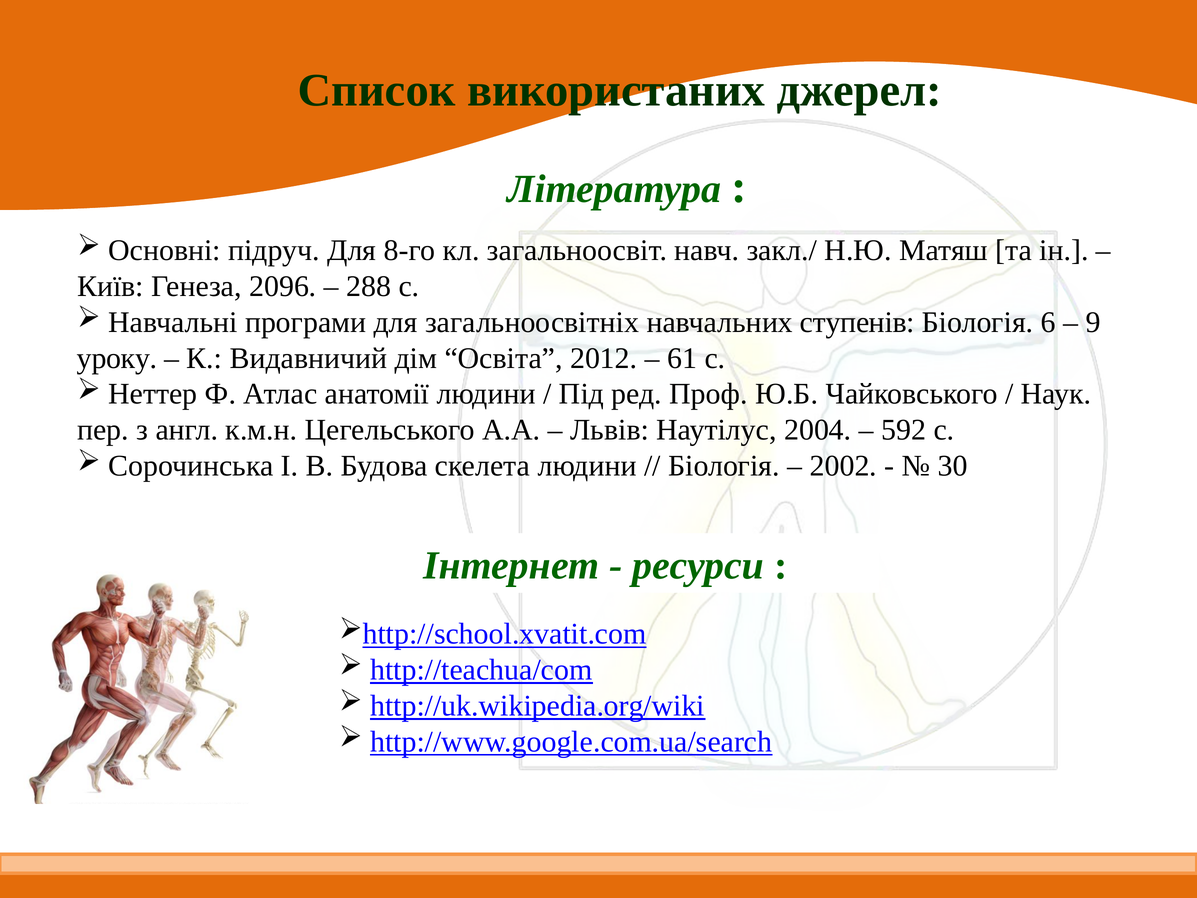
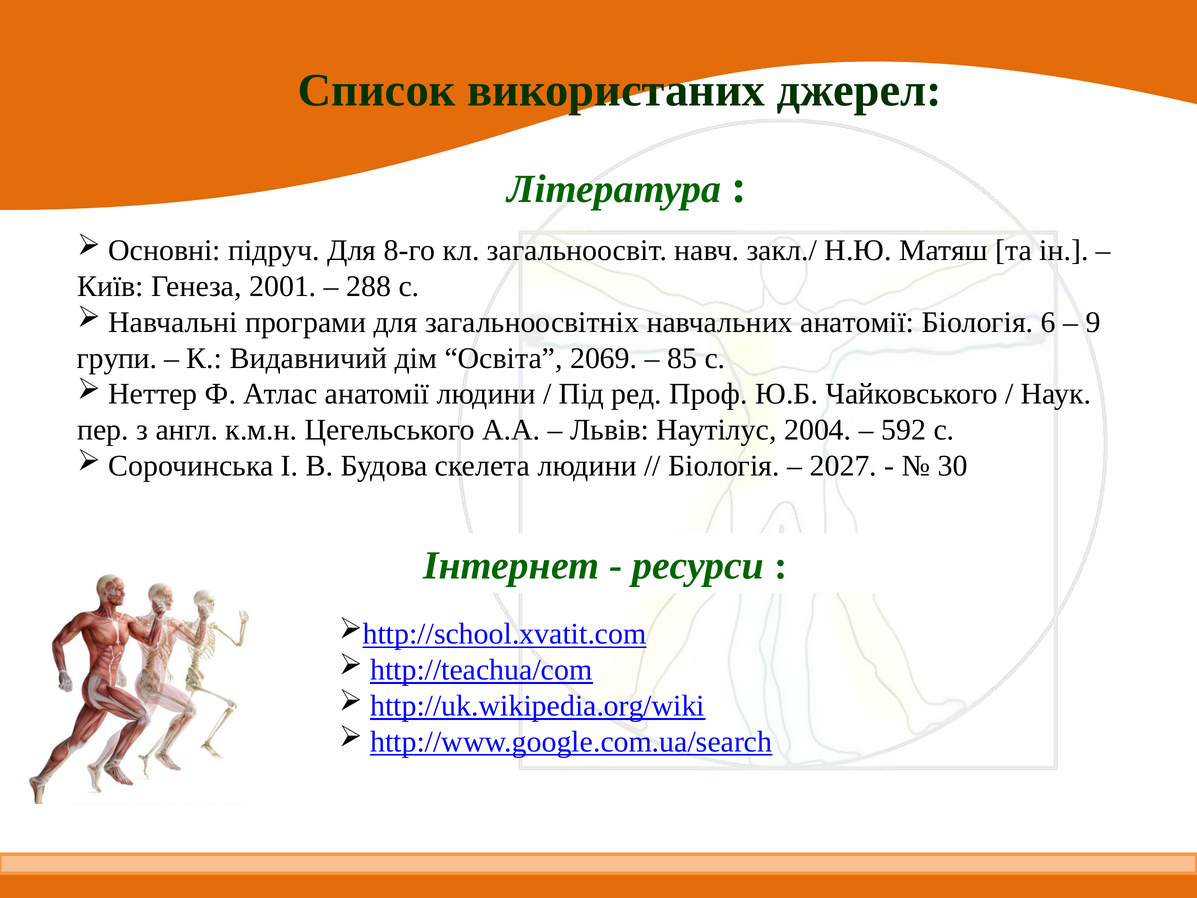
2096: 2096 -> 2001 (283, 286)
навчальних ступенів: ступенів -> анатомії (857, 322)
уроку: уроку -> групи (117, 358)
2012: 2012 -> 2069 (604, 358)
61: 61 -> 85 (682, 358)
2002: 2002 -> 2027 (843, 466)
